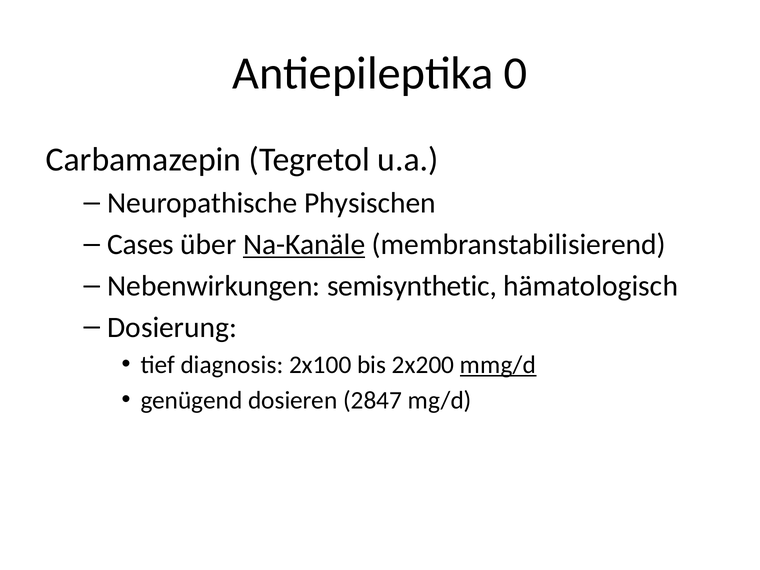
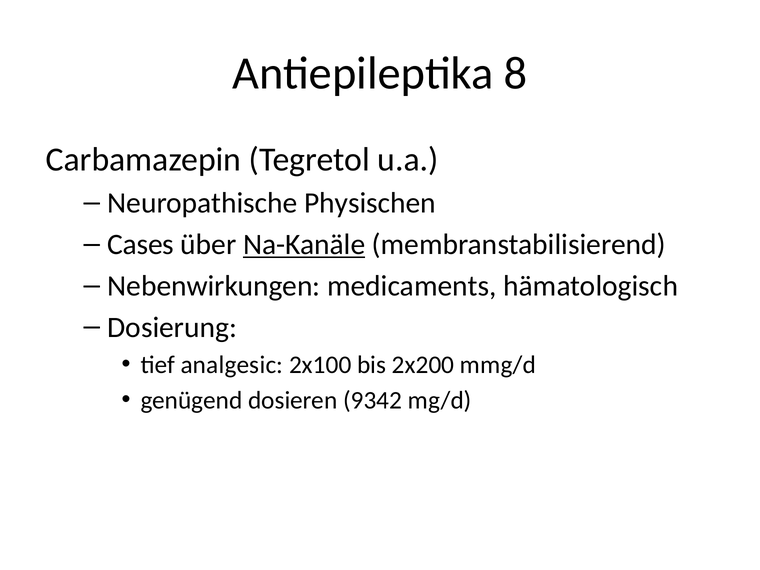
0: 0 -> 8 (516, 74)
semisynthetic: semisynthetic -> medicaments (412, 286)
diagnosis: diagnosis -> analgesic (232, 365)
mmg/d underline: present -> none (498, 365)
2847: 2847 -> 9342 (373, 400)
